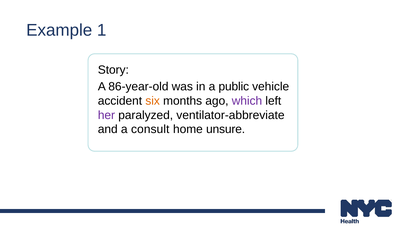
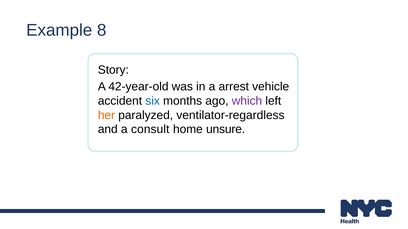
1: 1 -> 8 (102, 30)
86-year-old: 86-year-old -> 42-year-old (138, 87)
public: public -> arrest (234, 87)
six colour: orange -> blue (153, 101)
her colour: purple -> orange (106, 115)
ventilator-abbreviate: ventilator-abbreviate -> ventilator-regardless (230, 115)
